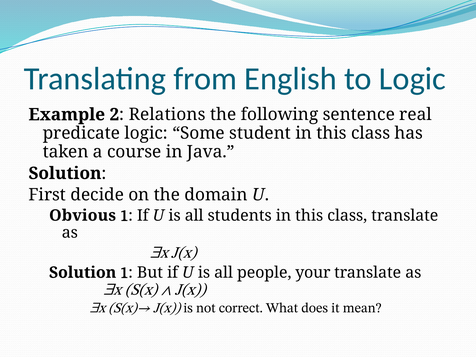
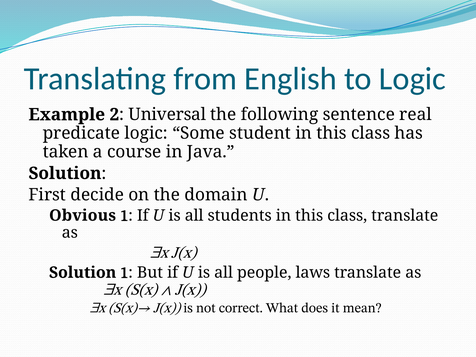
Relations: Relations -> Universal (167, 115)
your: your -> laws (313, 273)
